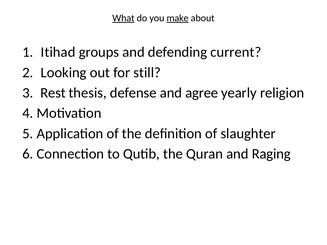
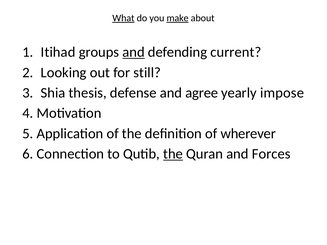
and underline: none -> present (134, 52)
Rest: Rest -> Shia (53, 93)
religion: religion -> impose (282, 93)
slaughter: slaughter -> wherever (248, 134)
the underline: none -> present (173, 154)
Raging: Raging -> Forces (271, 154)
